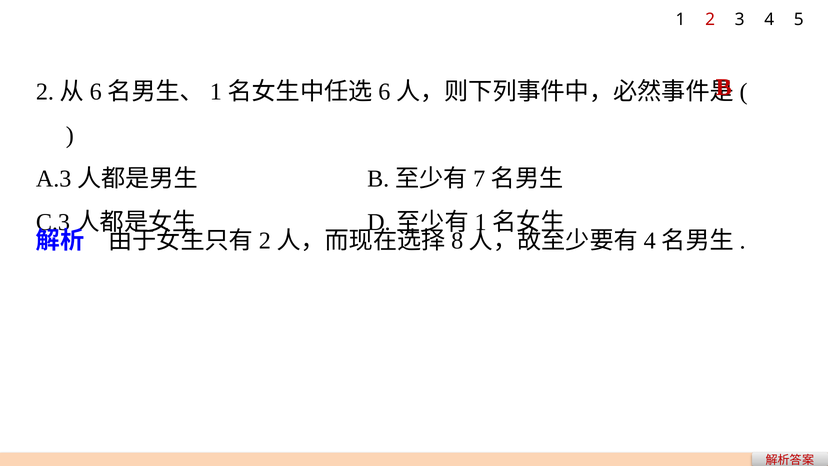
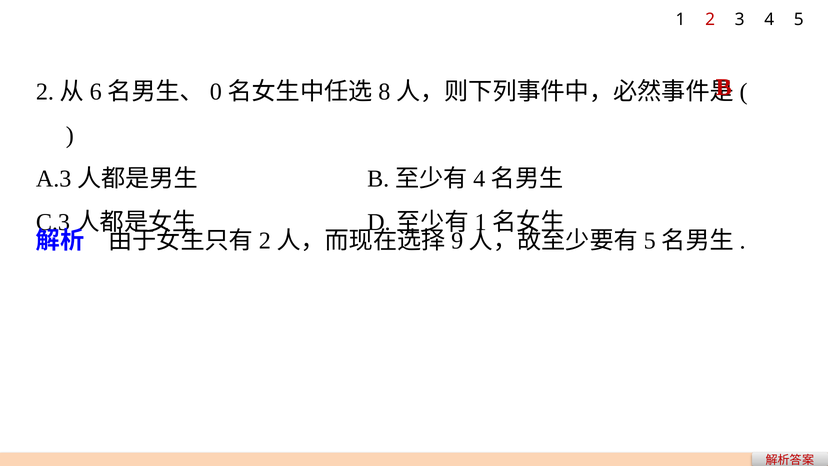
1: 1 -> 0 (216, 92)
6: 6 -> 8 (384, 92)
7: 7 -> 4 (479, 179)
8: 8 -> 9 (457, 241)
4: 4 -> 5 (650, 241)
